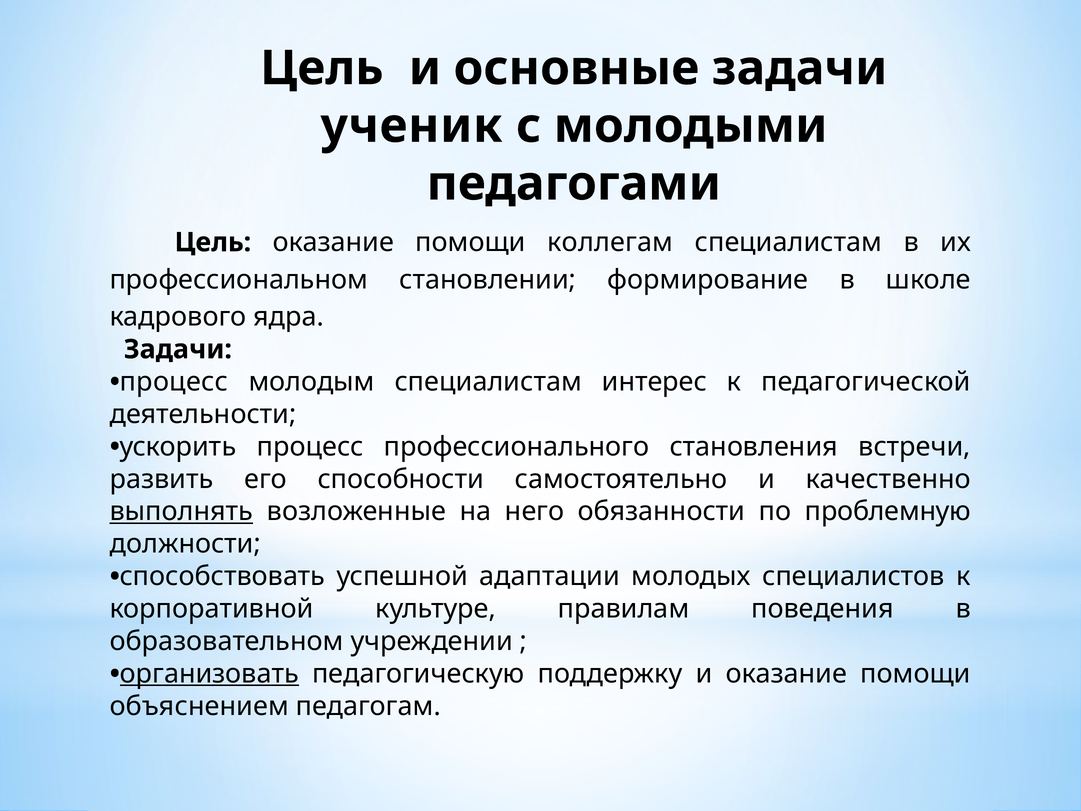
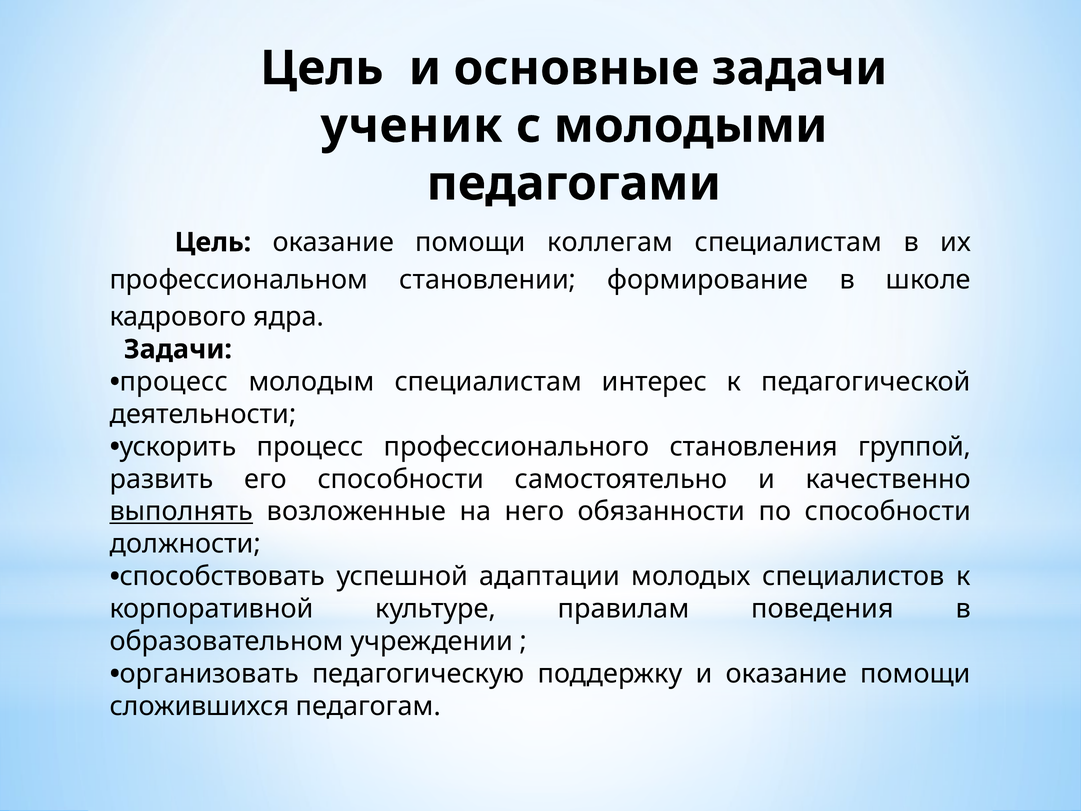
встречи: встречи -> группой (915, 447)
по проблемную: проблемную -> способности (888, 511)
организовать underline: present -> none (209, 674)
объяснением: объяснением -> сложившихся (199, 706)
